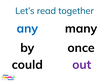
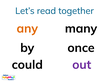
any colour: blue -> orange (27, 28)
